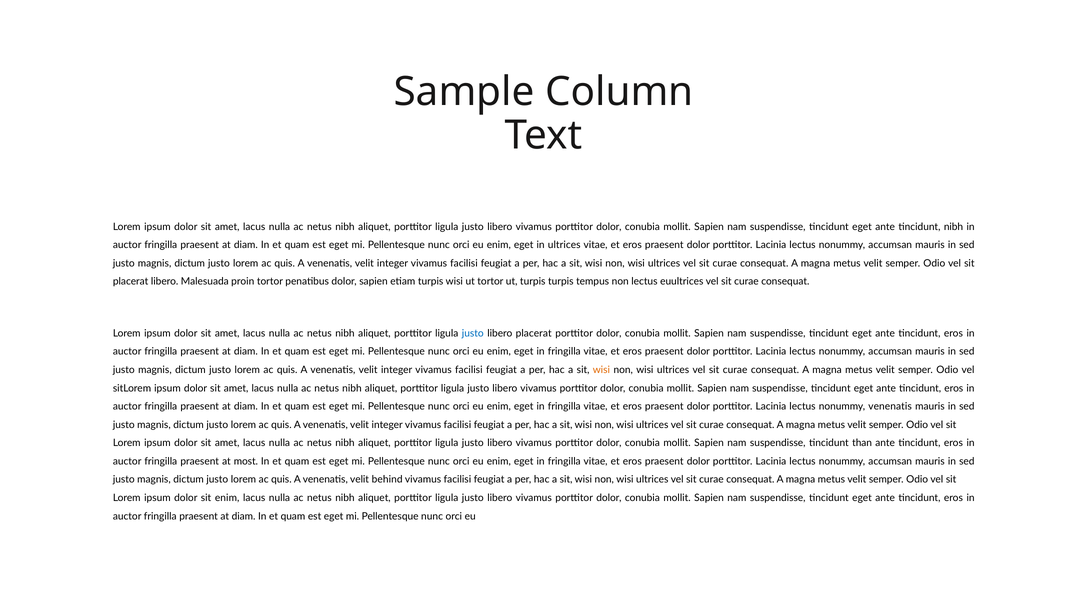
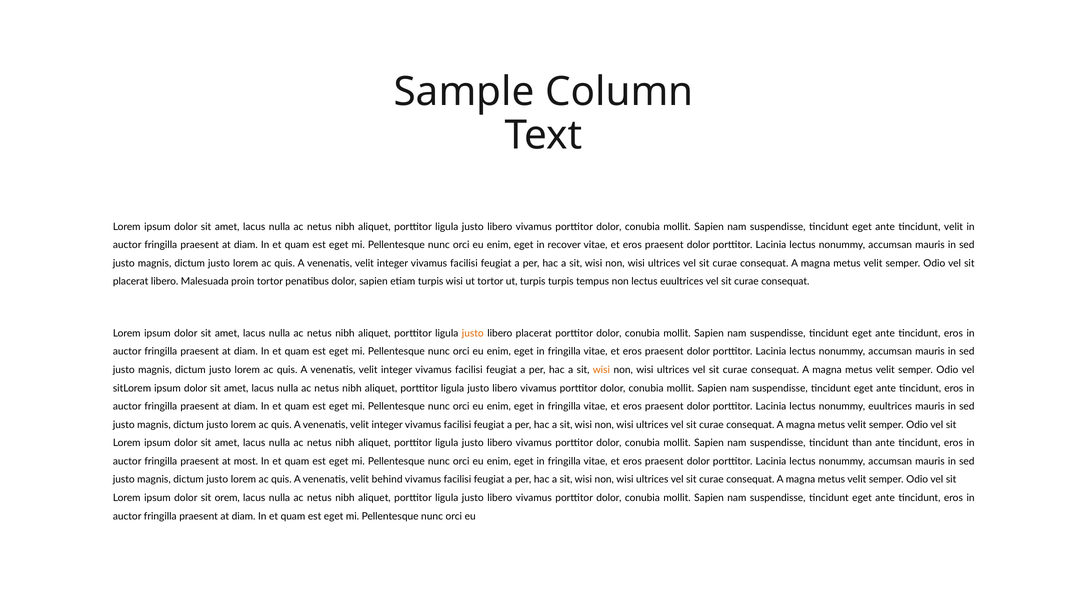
tincidunt nibh: nibh -> velit (953, 227)
in ultrices: ultrices -> recover (564, 245)
justo colour: blue -> orange (473, 333)
nonummy venenatis: venenatis -> euultrices (890, 406)
sit enim: enim -> orem (227, 498)
